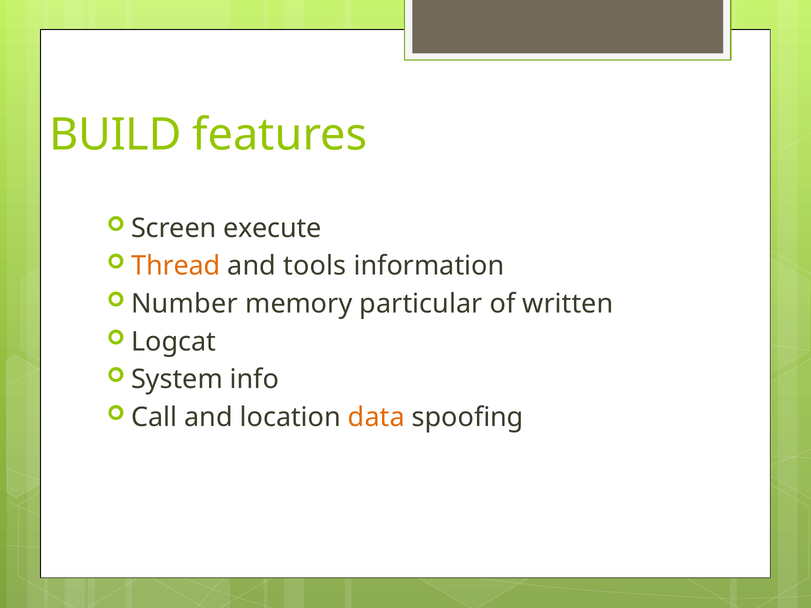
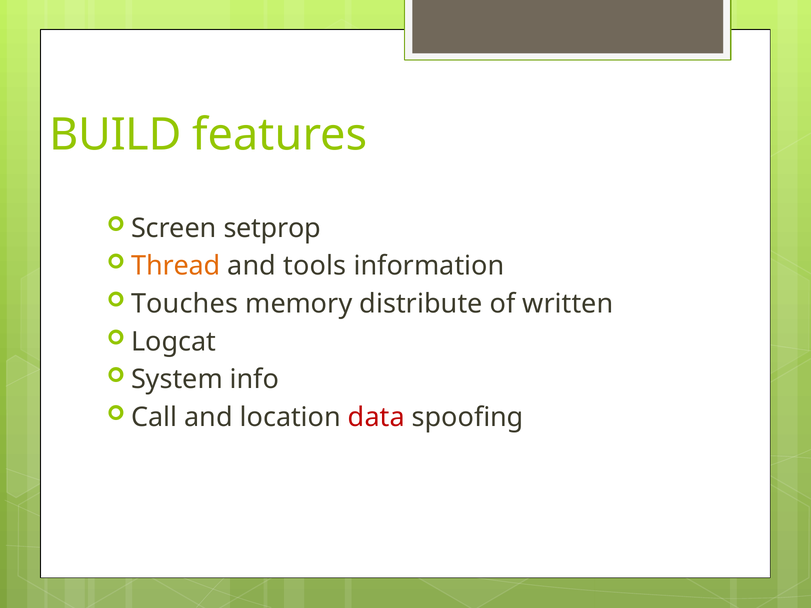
execute: execute -> setprop (272, 228)
Number: Number -> Touches (185, 304)
particular: particular -> distribute (421, 304)
data colour: orange -> red (376, 417)
